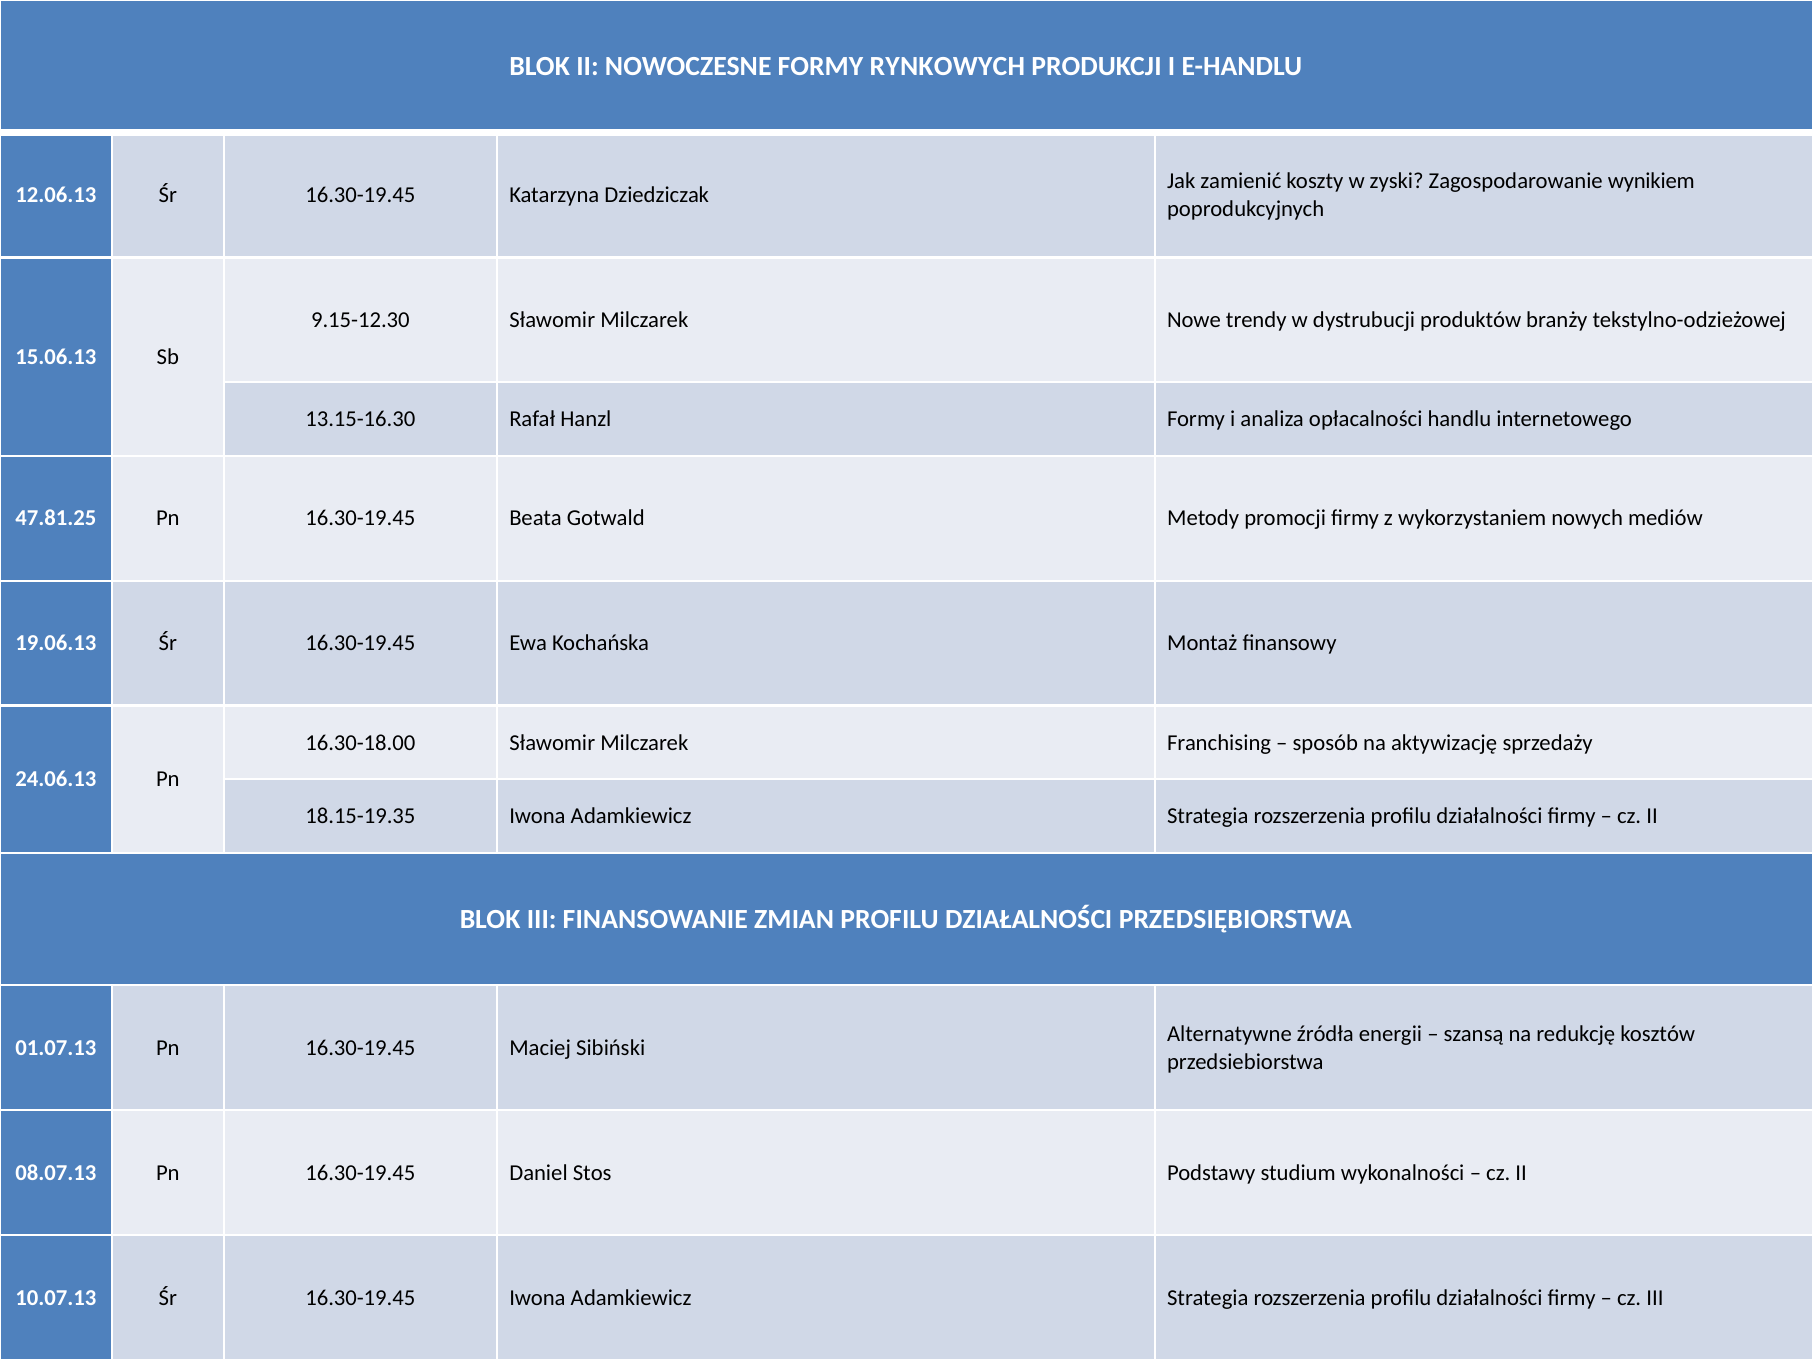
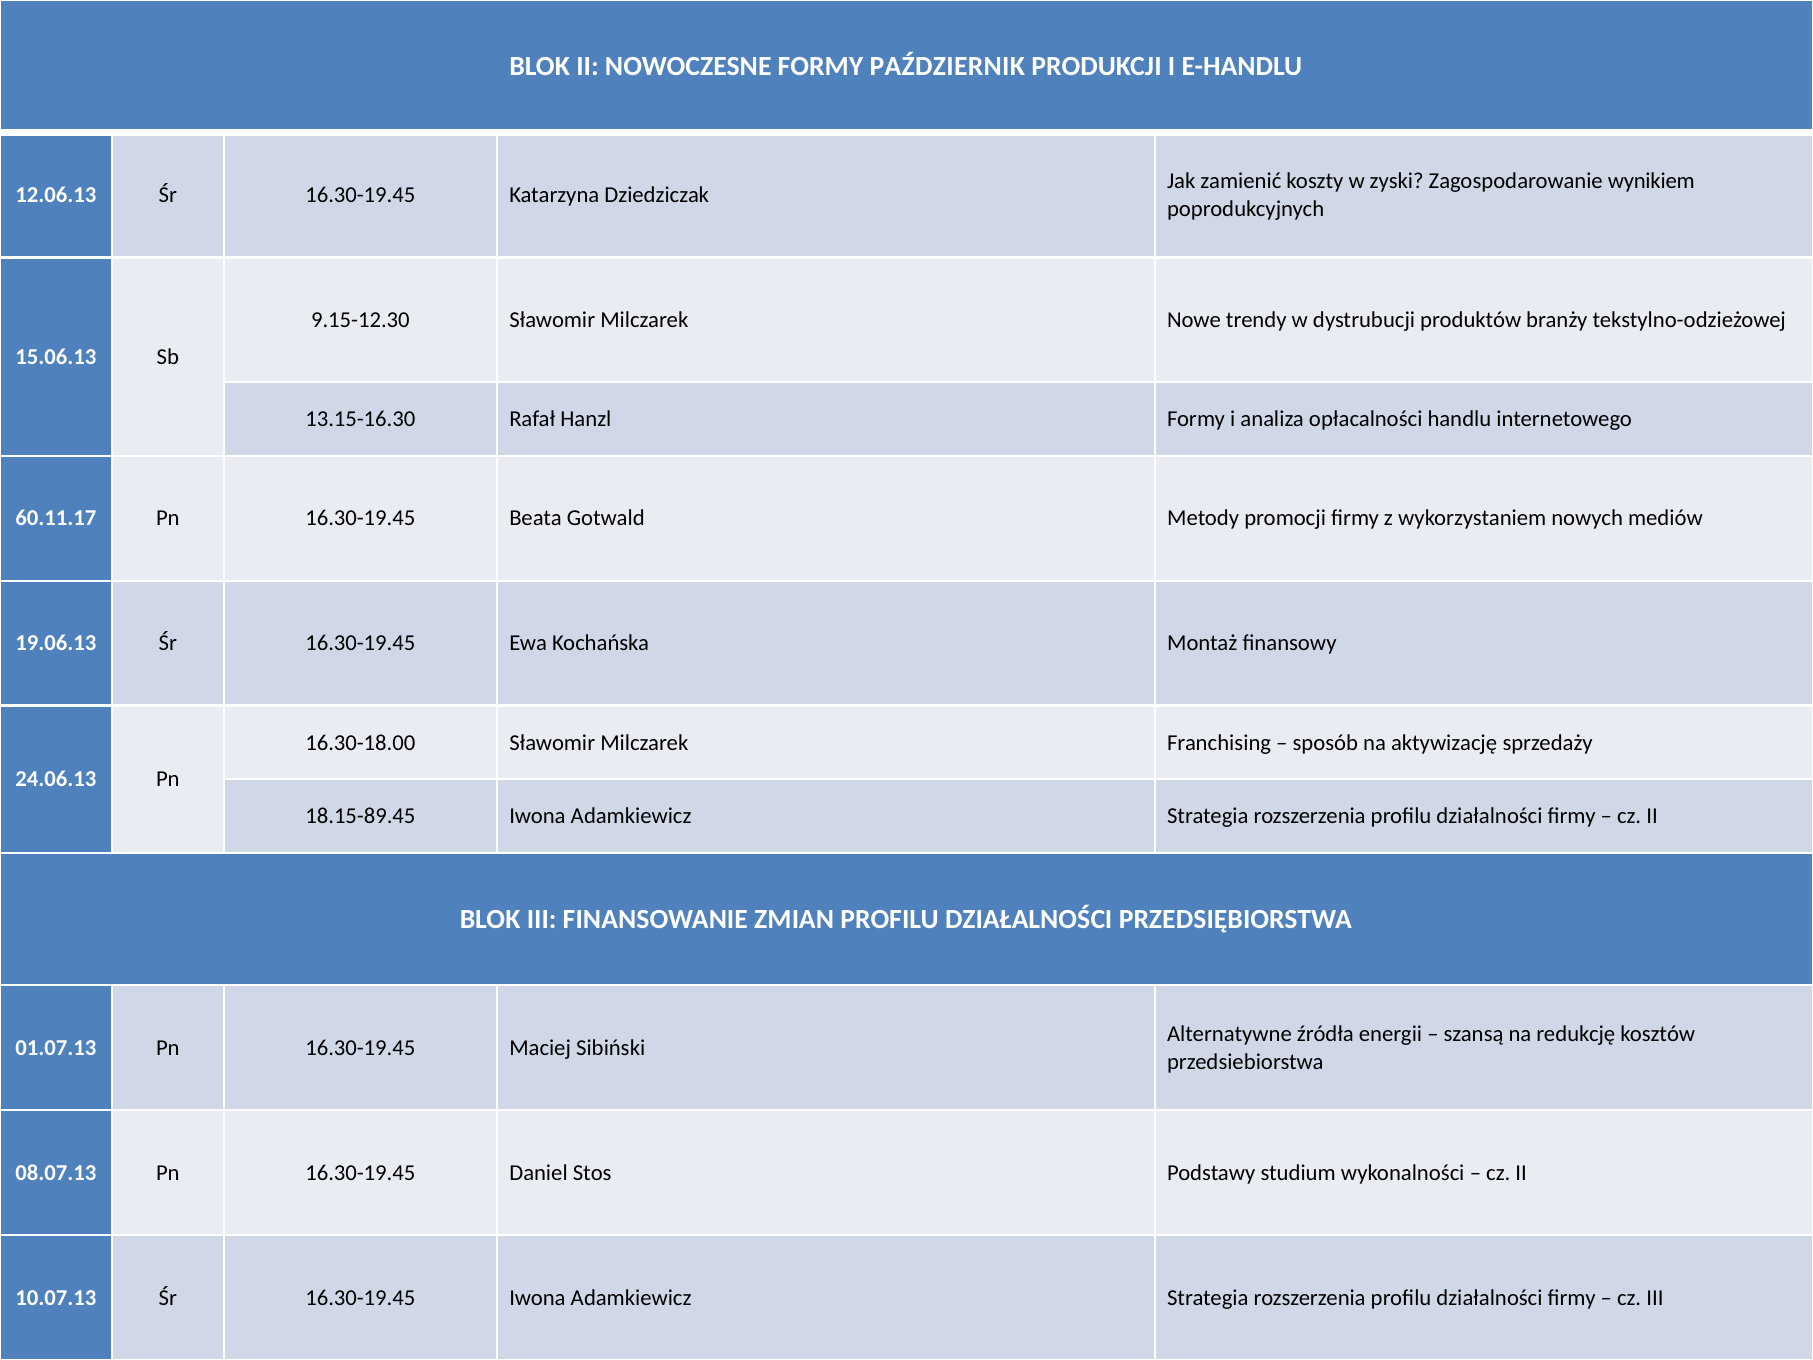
RYNKOWYCH: RYNKOWYCH -> PAŹDZIERNIK (947, 67)
47.81.25: 47.81.25 -> 60.11.17 (56, 518)
18.15-19.35: 18.15-19.35 -> 18.15-89.45 (360, 816)
